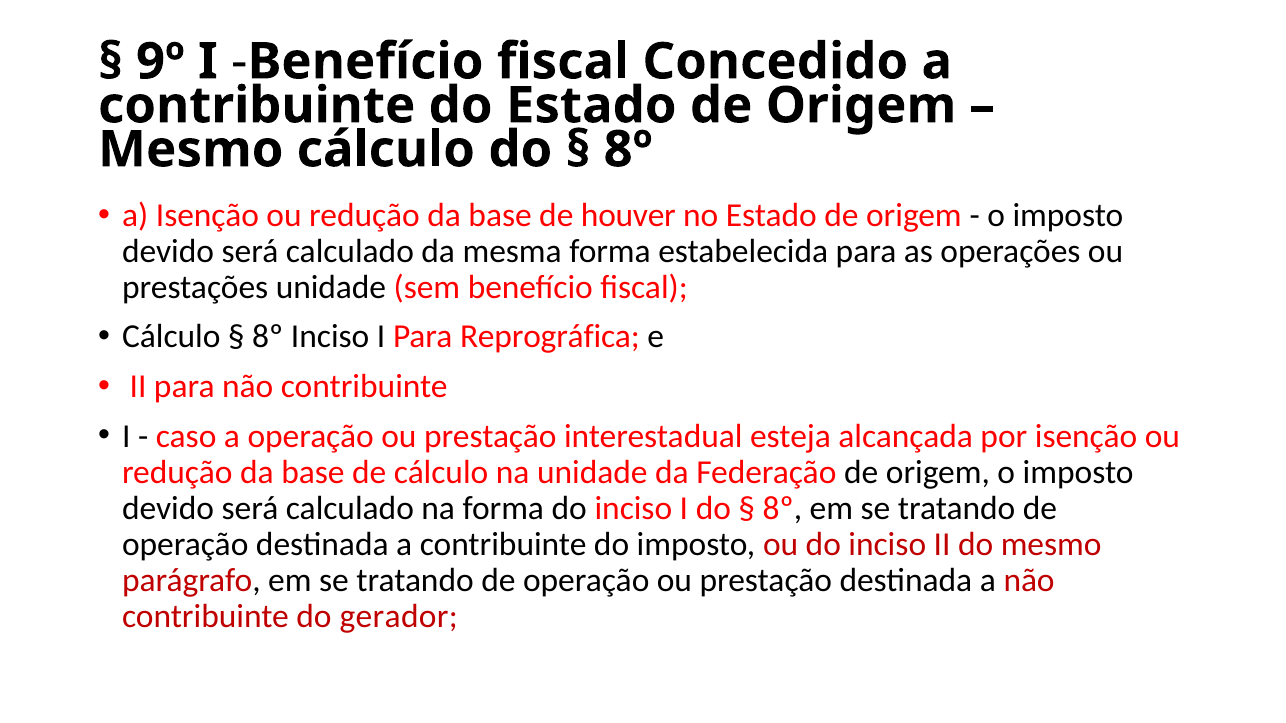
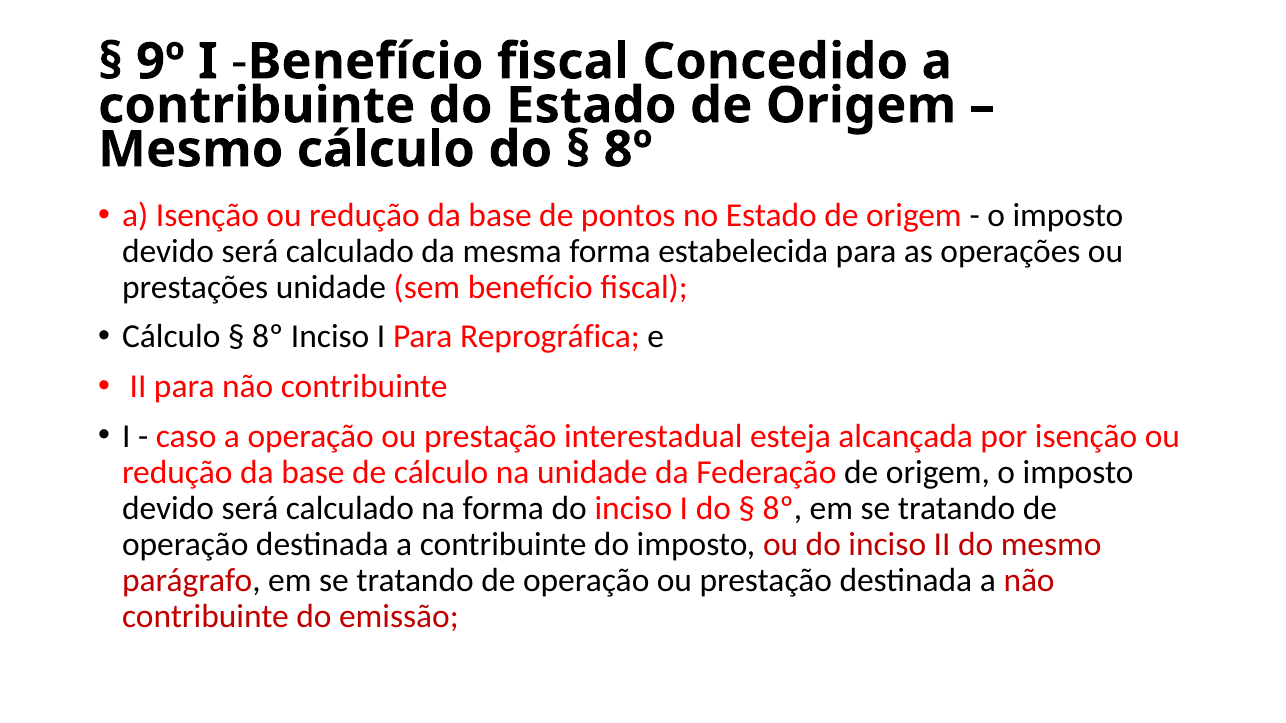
houver: houver -> pontos (628, 215)
gerador: gerador -> emissão (399, 617)
